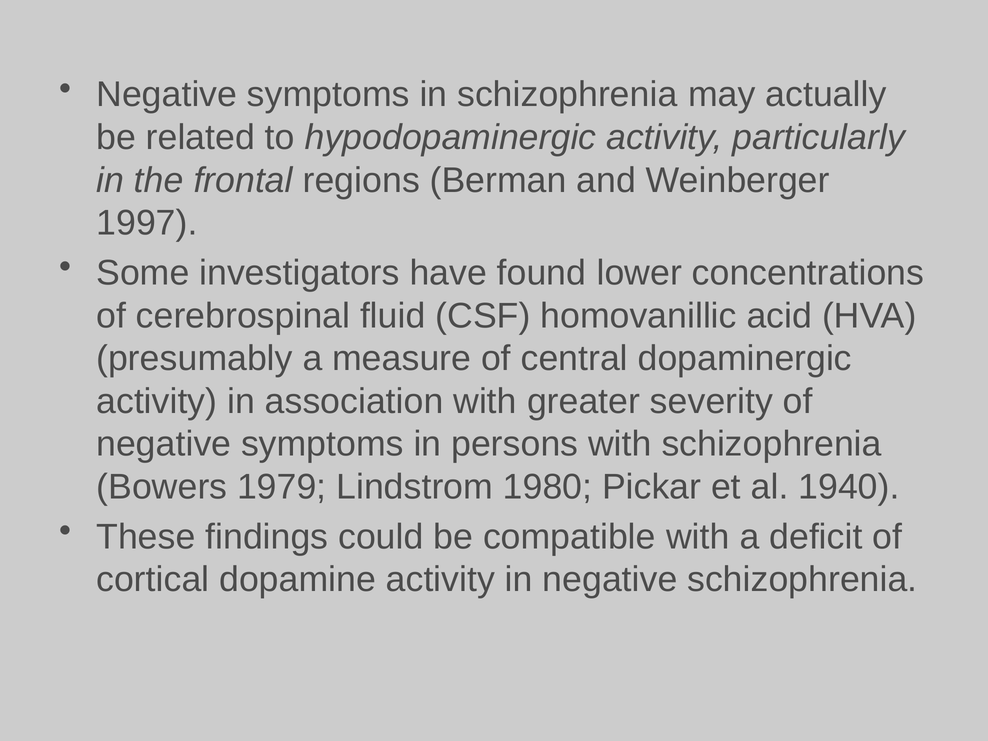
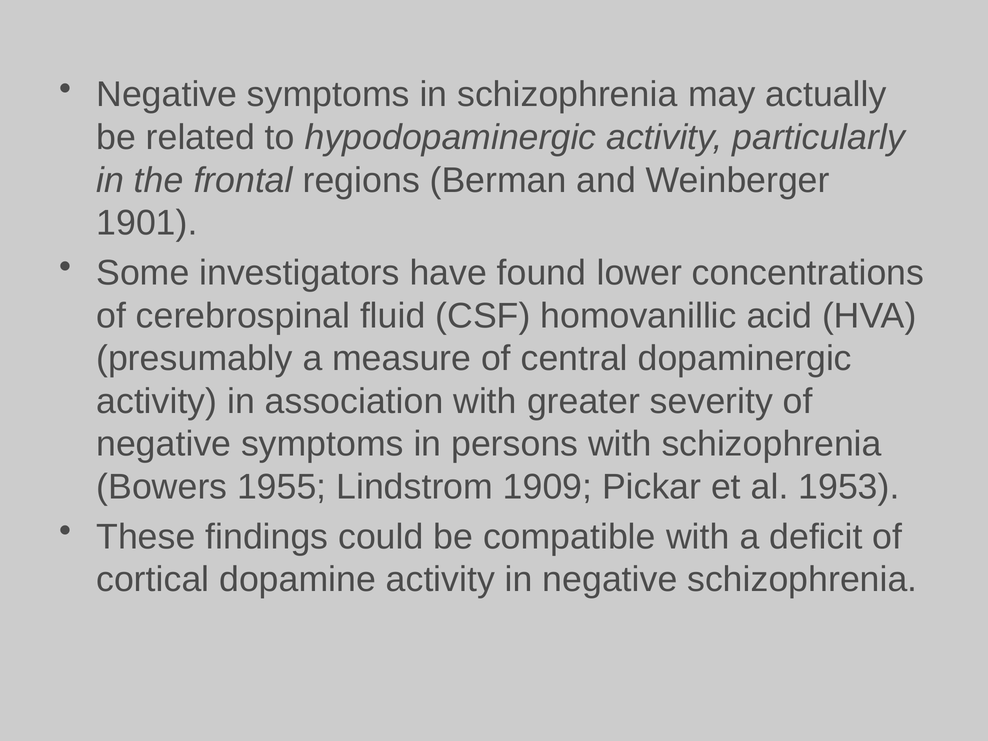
1997: 1997 -> 1901 (147, 223)
1979: 1979 -> 1955 (282, 487)
1980: 1980 -> 1909 (548, 487)
1940: 1940 -> 1953 (849, 487)
